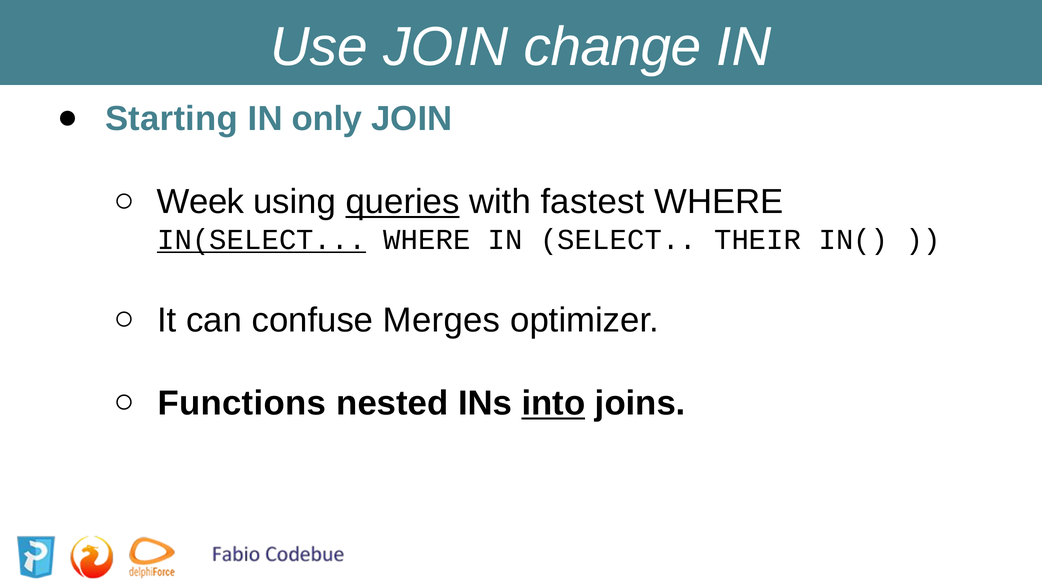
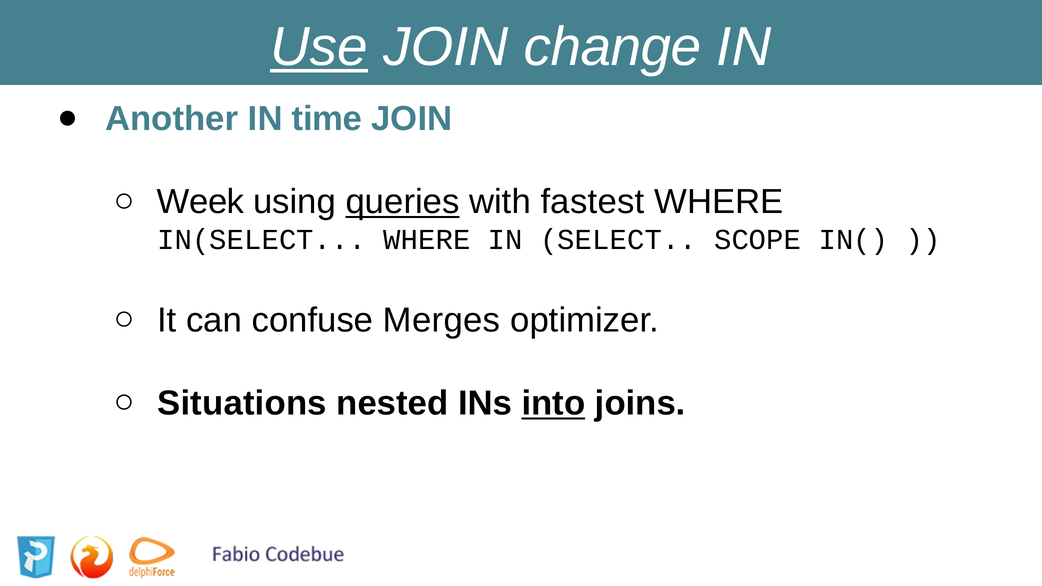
Use underline: none -> present (319, 47)
Starting: Starting -> Another (172, 119)
only: only -> time (327, 119)
IN(SELECT underline: present -> none (262, 240)
THEIR: THEIR -> SCOPE (758, 240)
Functions: Functions -> Situations (242, 403)
